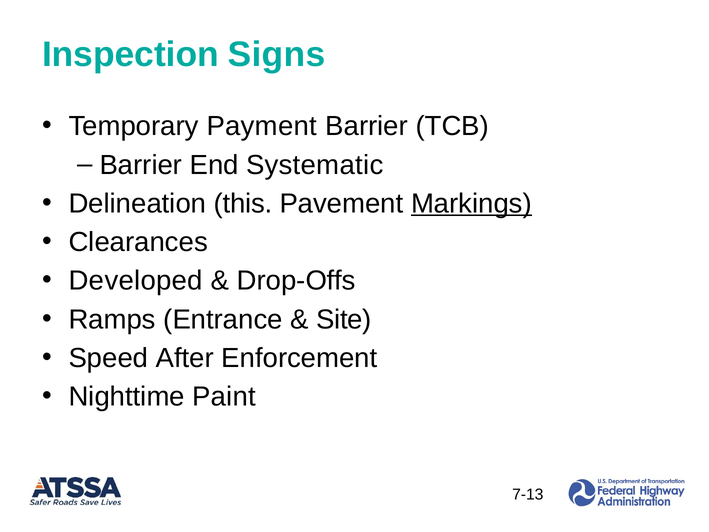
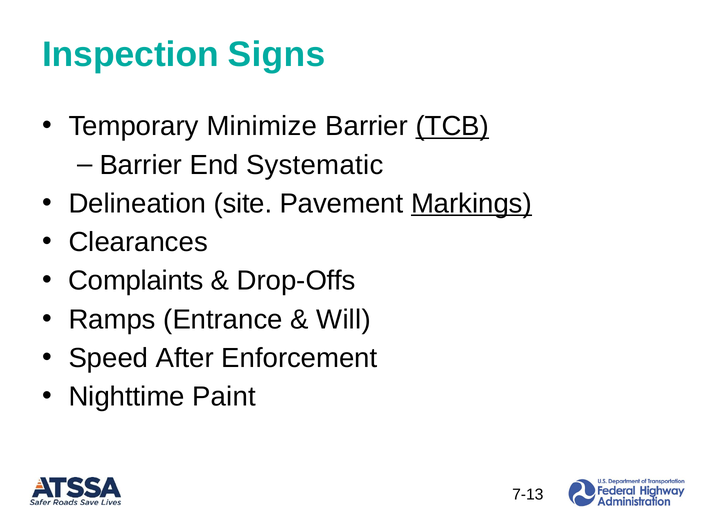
Payment: Payment -> Minimize (262, 126)
TCB underline: none -> present (452, 126)
this: this -> site (243, 203)
Developed: Developed -> Complaints (136, 281)
Site: Site -> Will (344, 319)
